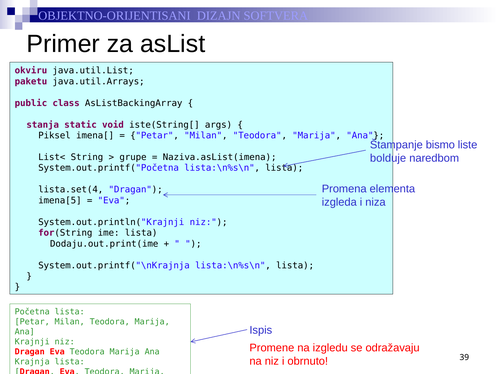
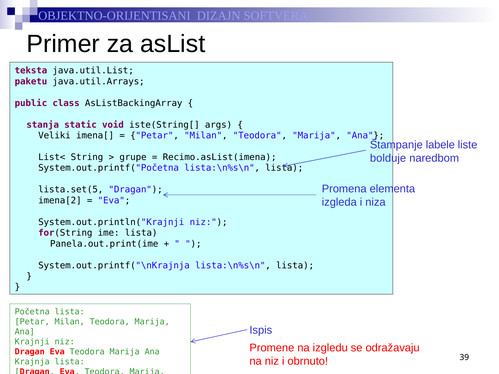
okviru: okviru -> teksta (31, 71)
Piksel: Piksel -> Veliki (55, 136)
bismo: bismo -> labele (440, 145)
Naziva.asList(imena: Naziva.asList(imena -> Recimo.asList(imena (220, 157)
lista.set(4: lista.set(4 -> lista.set(5 (71, 190)
imena[5: imena[5 -> imena[2 (60, 201)
Dodaju.out.print(ime: Dodaju.out.print(ime -> Panela.out.print(ime (104, 244)
